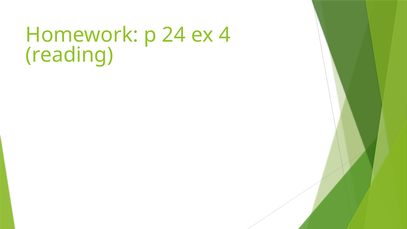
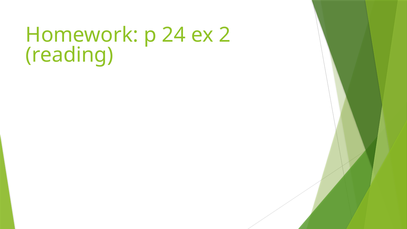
4: 4 -> 2 (225, 35)
